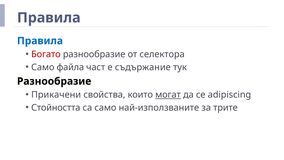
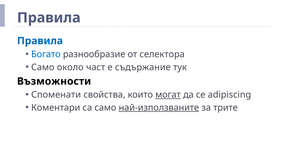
Богато colour: red -> blue (46, 54)
файла: файла -> около (70, 67)
Разнообразие: Разнообразие -> Възможности (54, 81)
Прикачени: Прикачени -> Споменати (56, 95)
Стойността: Стойността -> Коментари (56, 107)
най-използваните underline: none -> present (159, 107)
